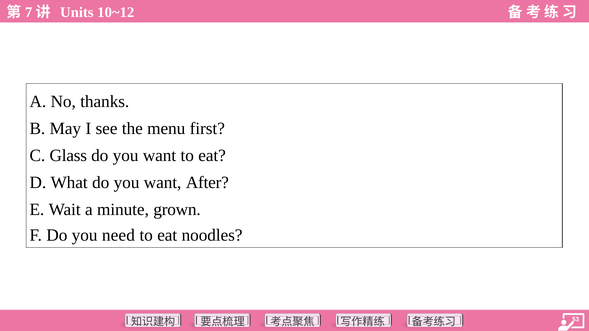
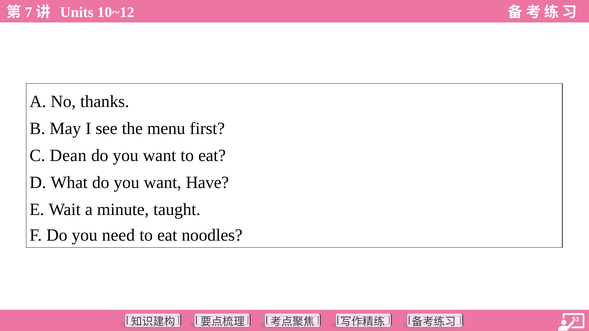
Glass: Glass -> Dean (68, 156)
After: After -> Have (207, 183)
grown: grown -> taught (177, 210)
